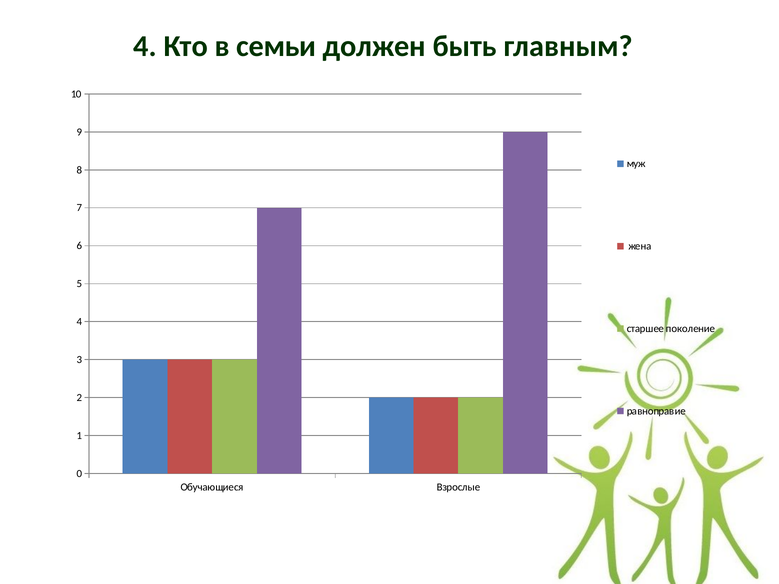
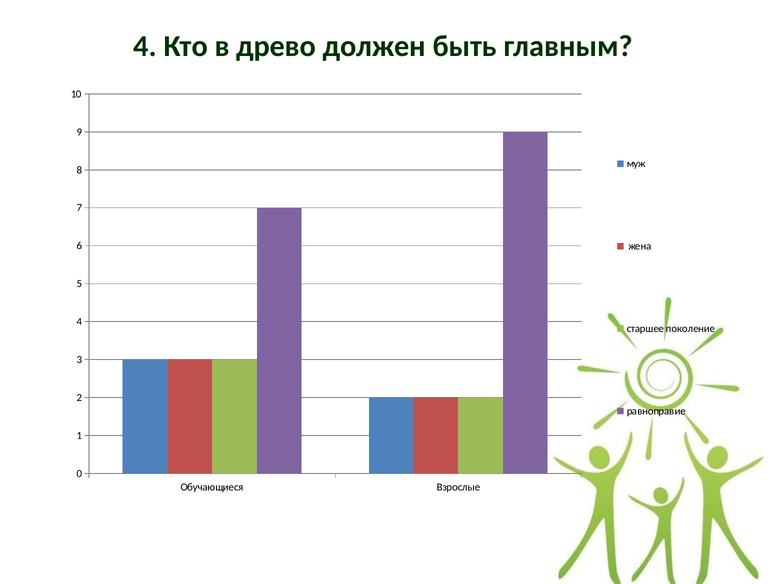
семьи: семьи -> древо (276, 46)
